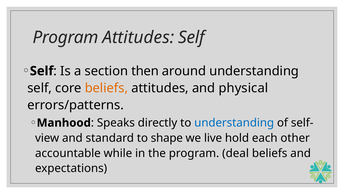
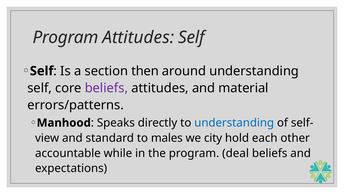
beliefs colour: orange -> purple (106, 88)
physical: physical -> material (244, 88)
shape: shape -> males (167, 138)
live: live -> city (213, 138)
